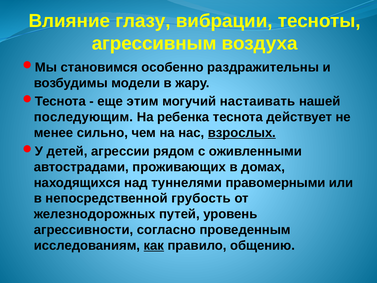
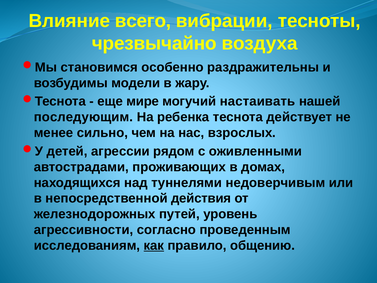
глазу: глазу -> всего (143, 21)
агрессивным: агрессивным -> чрезвычайно (154, 43)
этим: этим -> мире (143, 101)
взрослых underline: present -> none (242, 133)
правомерными: правомерными -> недоверчивым (275, 183)
грубость: грубость -> действия (201, 198)
